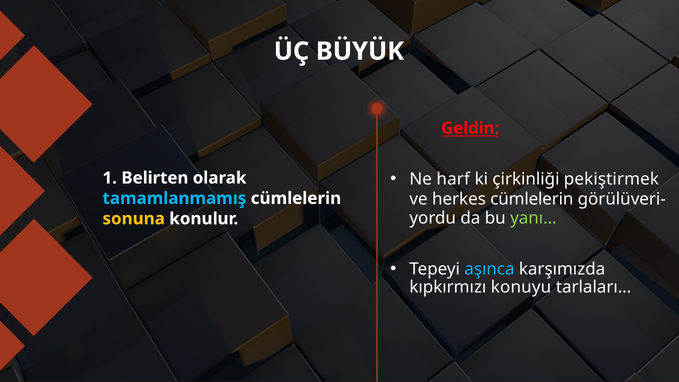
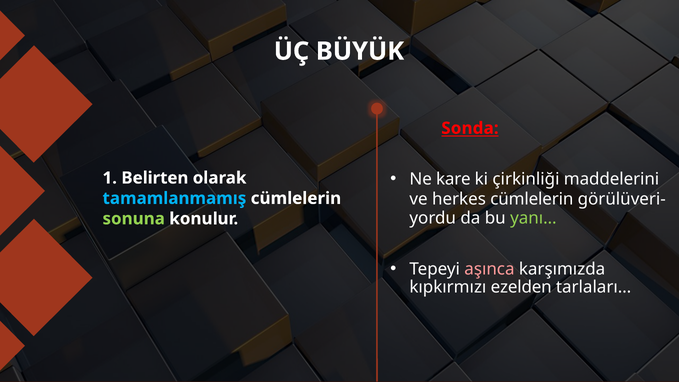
Geldin: Geldin -> Sonda (470, 128)
harf: harf -> kare (453, 179)
pekiştirmek: pekiştirmek -> maddelerini (612, 179)
sonuna colour: yellow -> light green (134, 219)
aşınca colour: light blue -> pink (489, 269)
konuyu: konuyu -> ezelden (521, 287)
